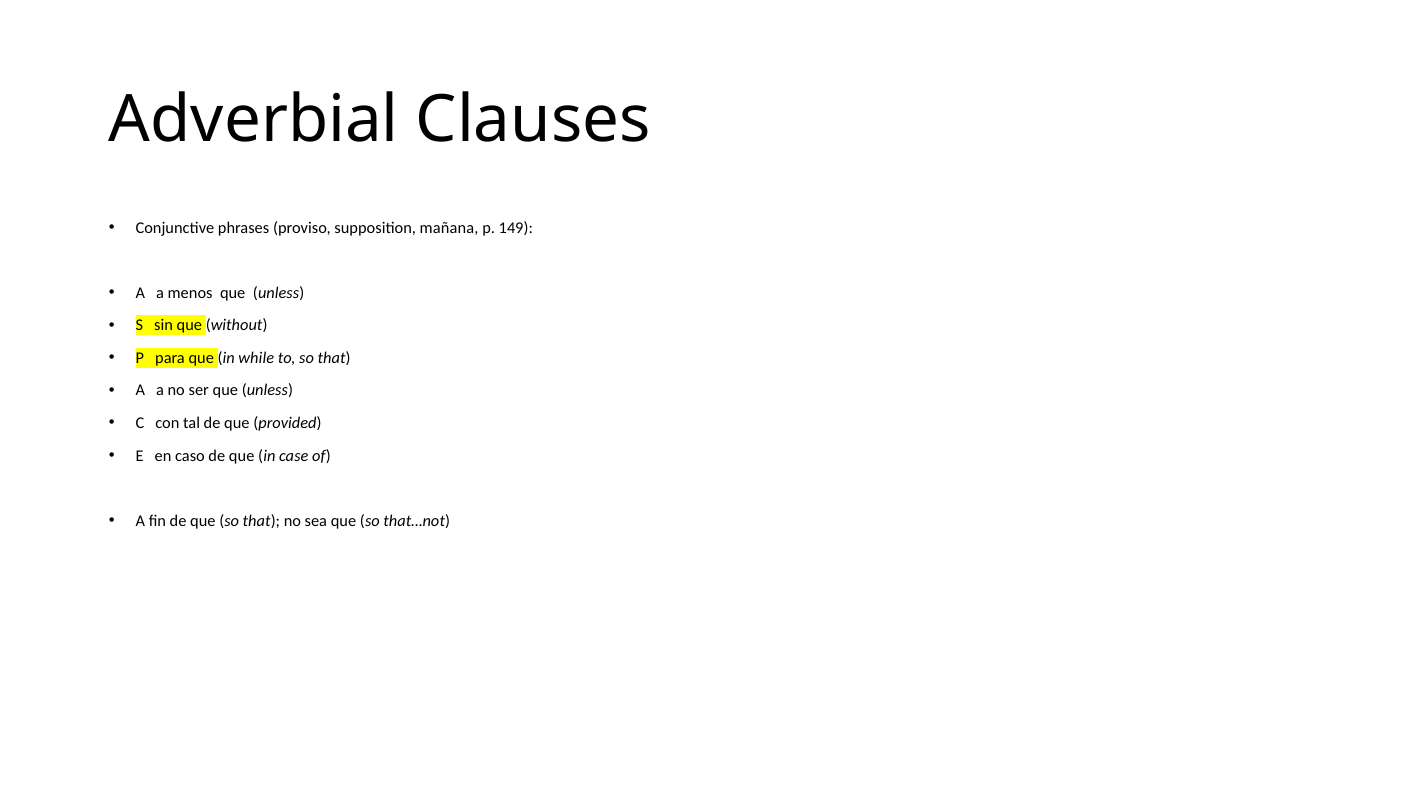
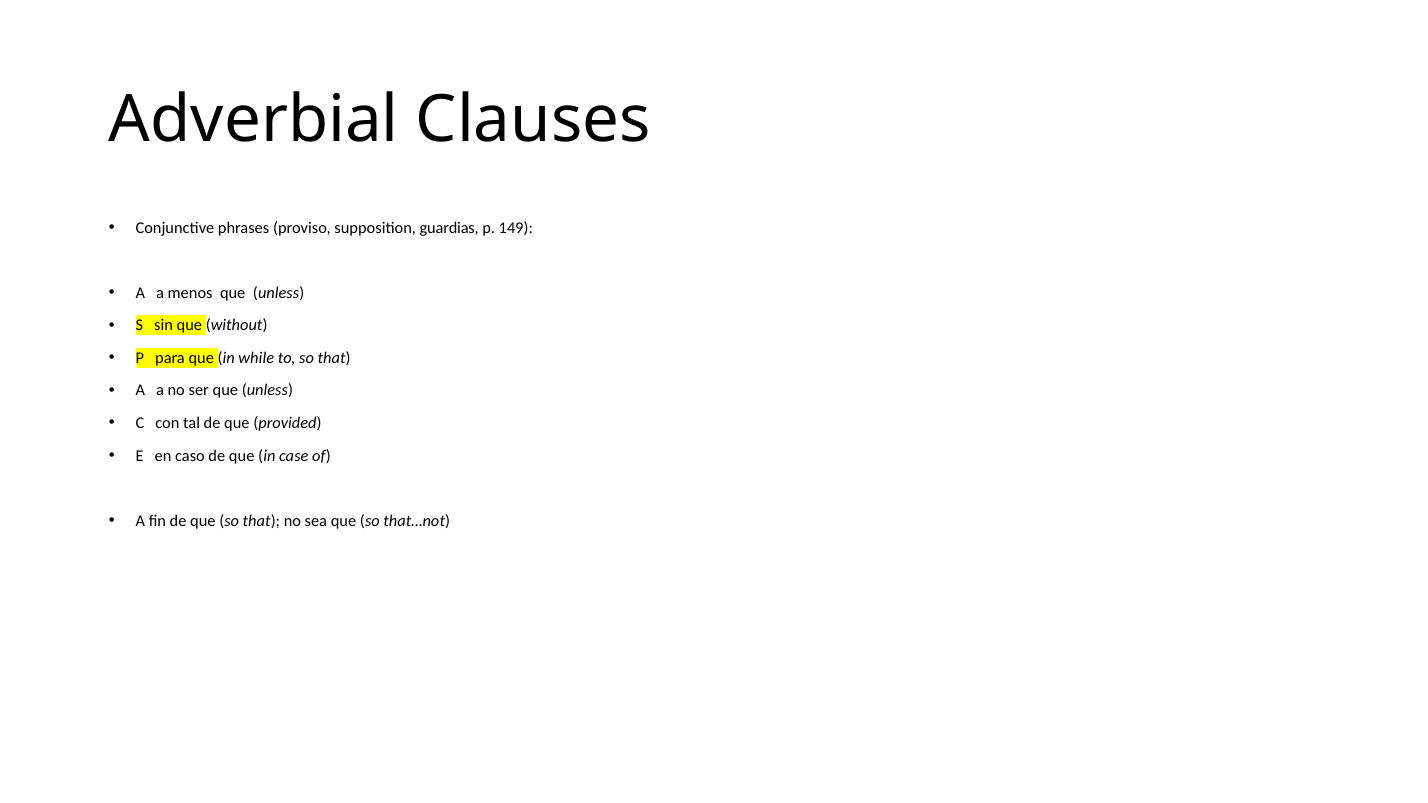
mañana: mañana -> guardias (449, 228)
